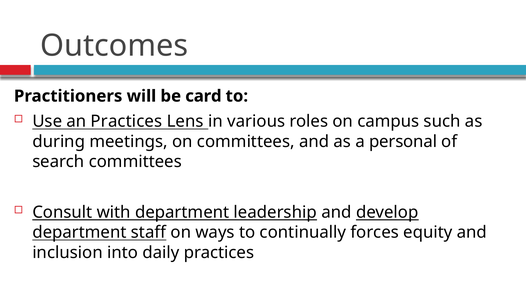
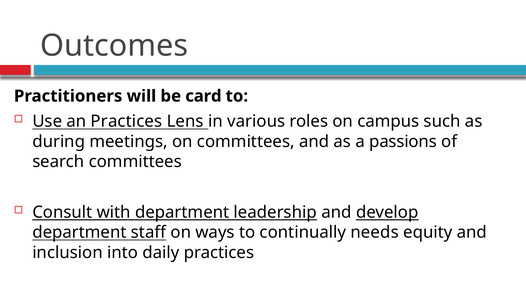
personal: personal -> passions (403, 141)
forces: forces -> needs (375, 232)
